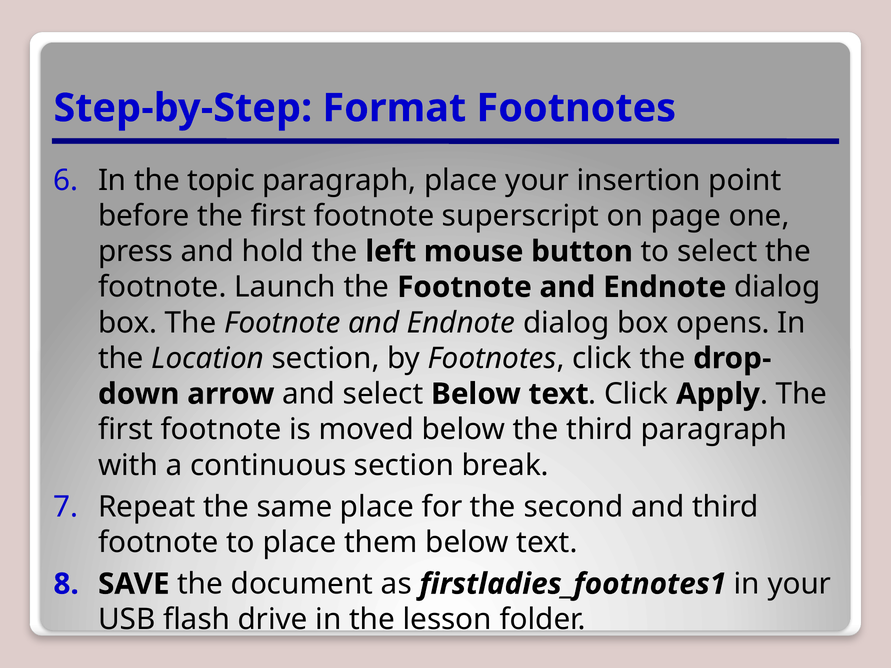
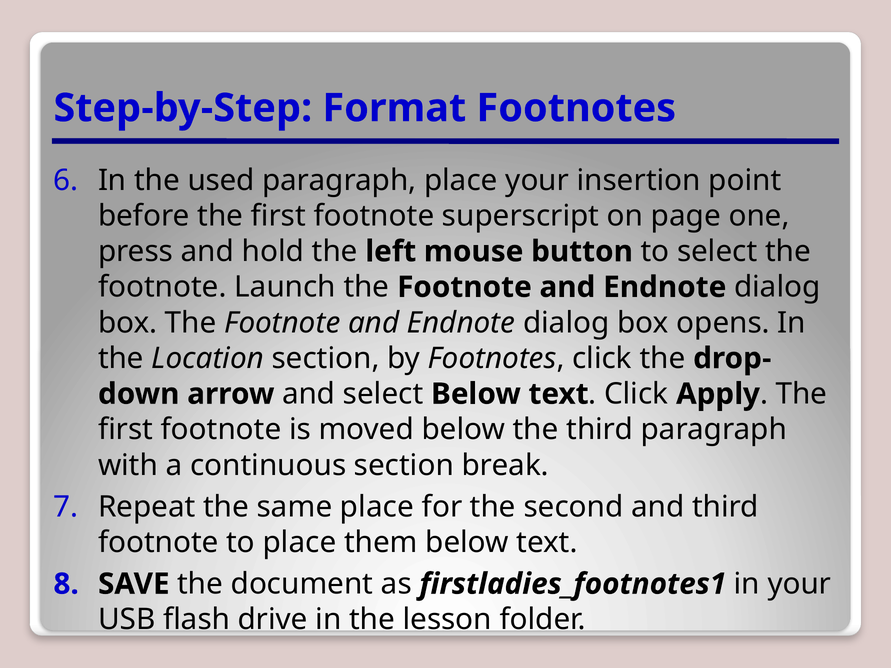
topic: topic -> used (221, 180)
